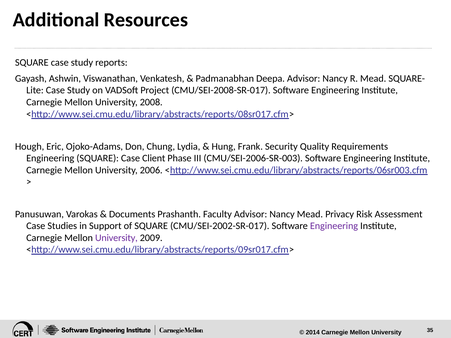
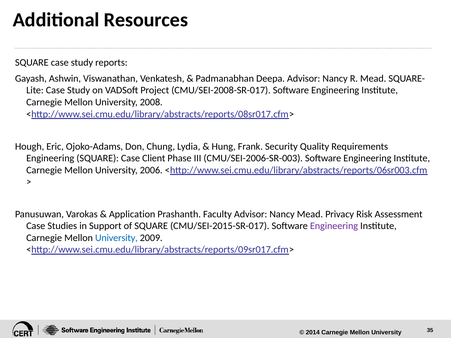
Documents: Documents -> Application (132, 214)
CMU/SEI-2002-SR-017: CMU/SEI-2002-SR-017 -> CMU/SEI-2015-SR-017 (220, 226)
University colour: purple -> blue (116, 238)
